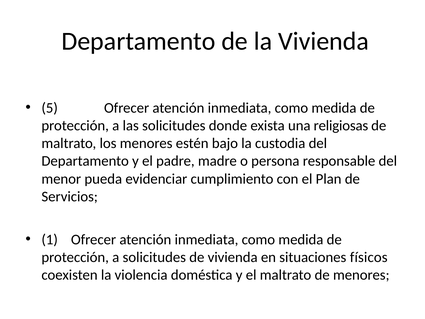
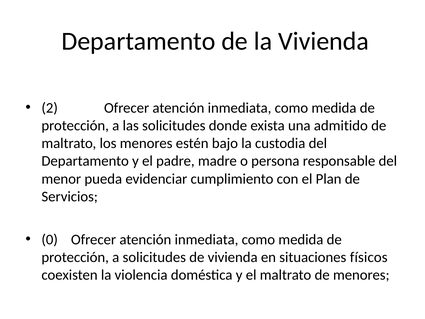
5: 5 -> 2 (50, 108)
religiosas: religiosas -> admitido (341, 126)
1: 1 -> 0 (50, 239)
